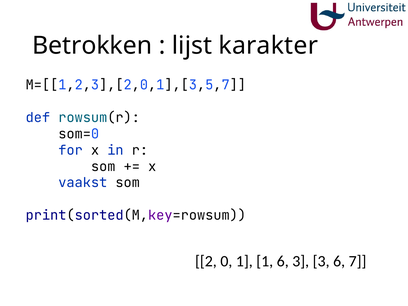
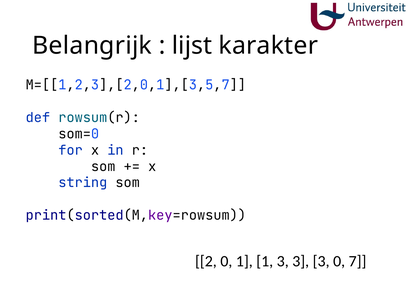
Betrokken: Betrokken -> Belangrijk (92, 46)
vaakst: vaakst -> string (83, 183)
1 6: 6 -> 3 (283, 261)
3 6: 6 -> 0 (339, 261)
